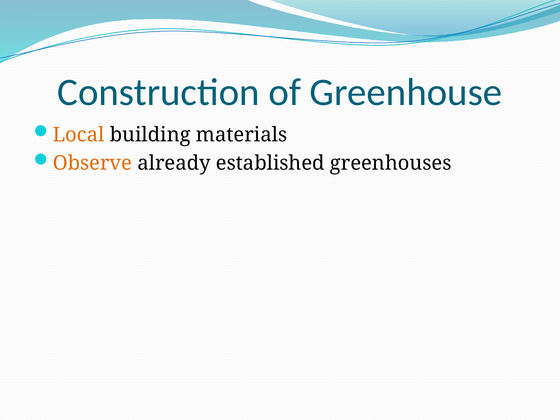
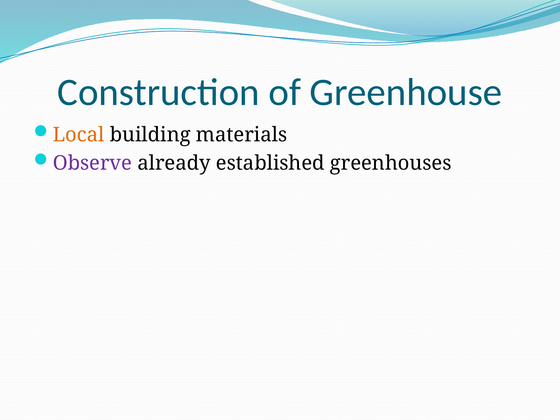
Observe colour: orange -> purple (92, 163)
